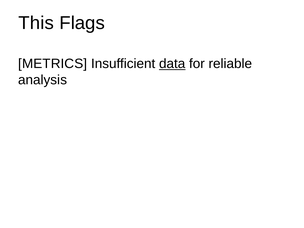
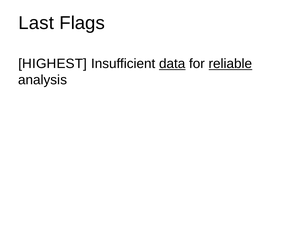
This: This -> Last (36, 23)
METRICS: METRICS -> HIGHEST (53, 64)
reliable underline: none -> present (230, 64)
